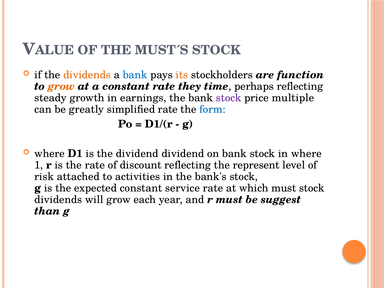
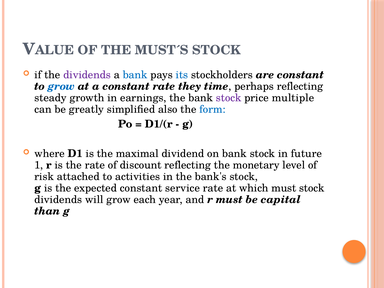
dividends colour: orange -> purple (87, 75)
its colour: orange -> blue (182, 75)
are function: function -> constant (301, 75)
grow colour: orange -> blue (61, 86)
simplified rate: rate -> also (168, 109)
the dividend: dividend -> maximal (137, 154)
in where: where -> future (306, 154)
represent: represent -> monetary (256, 165)
suggest: suggest -> capital (281, 200)
